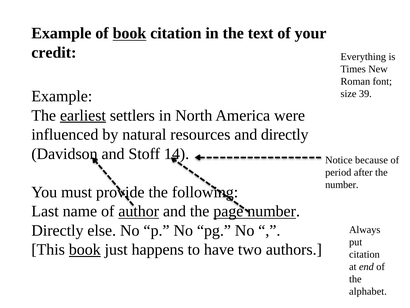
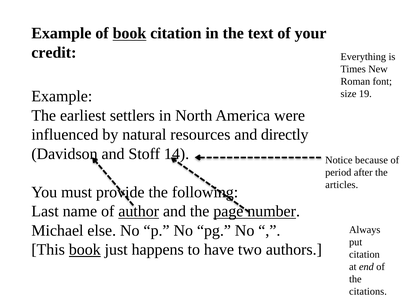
39: 39 -> 19 (365, 94)
earliest underline: present -> none (83, 115)
number: number -> articles (342, 184)
Directly: Directly -> Michael (57, 230)
alphabet: alphabet -> citations (368, 291)
